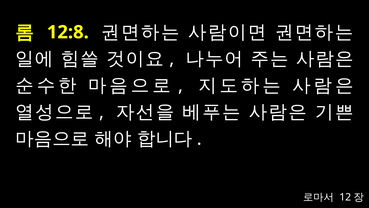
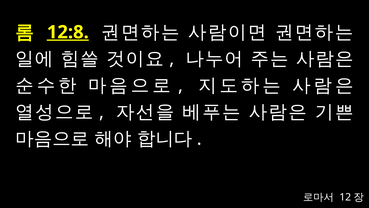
12:8 underline: none -> present (68, 32)
